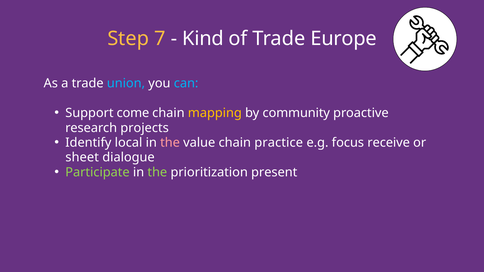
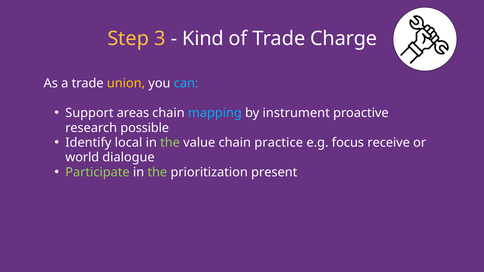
7: 7 -> 3 (160, 39)
Europe: Europe -> Charge (344, 39)
union colour: light blue -> yellow (126, 84)
come: come -> areas (133, 113)
mapping colour: yellow -> light blue (215, 113)
community: community -> instrument (296, 113)
projects: projects -> possible (145, 128)
the colour: pink -> light green (170, 143)
sheet: sheet -> world (82, 158)
